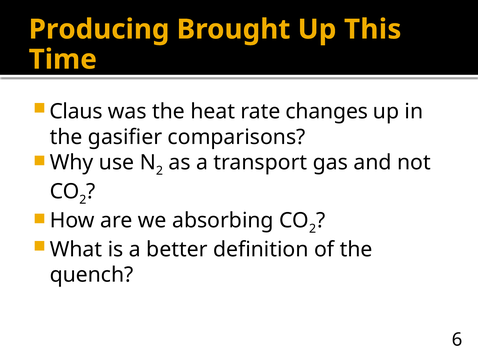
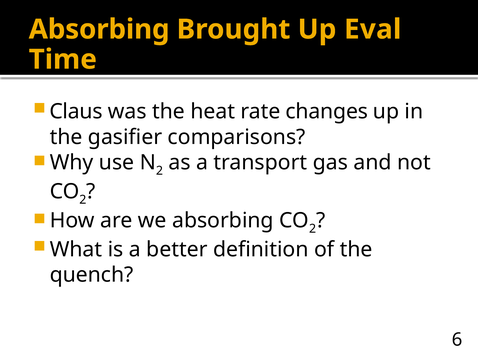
Producing: Producing -> Absorbing (99, 29)
This: This -> Eval (373, 29)
